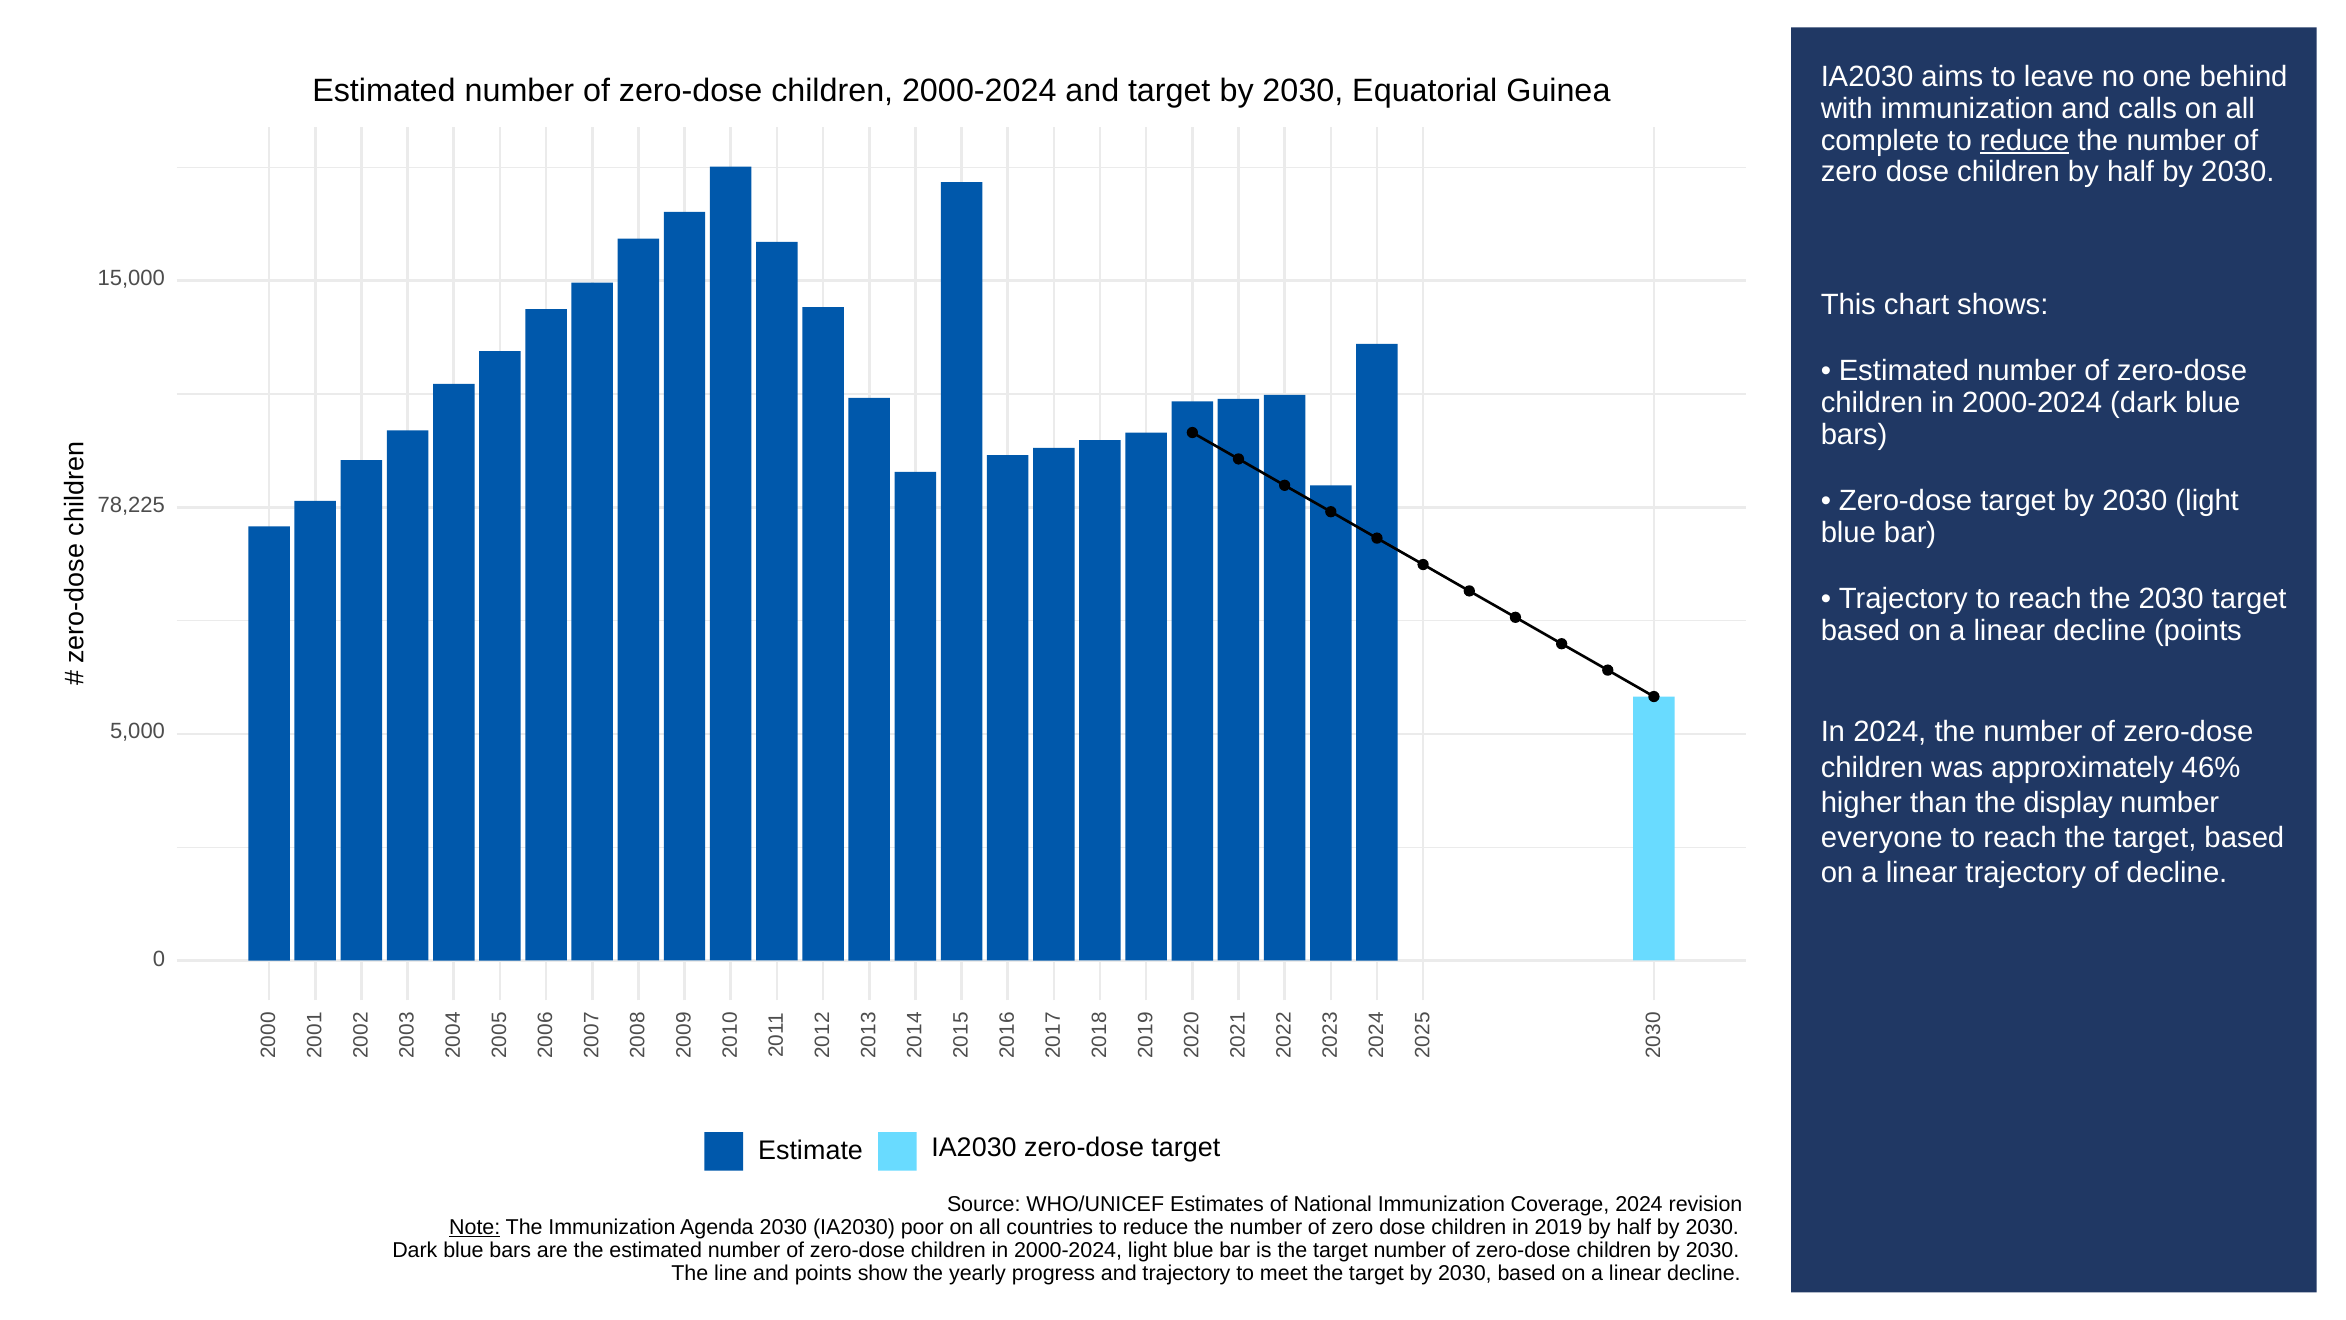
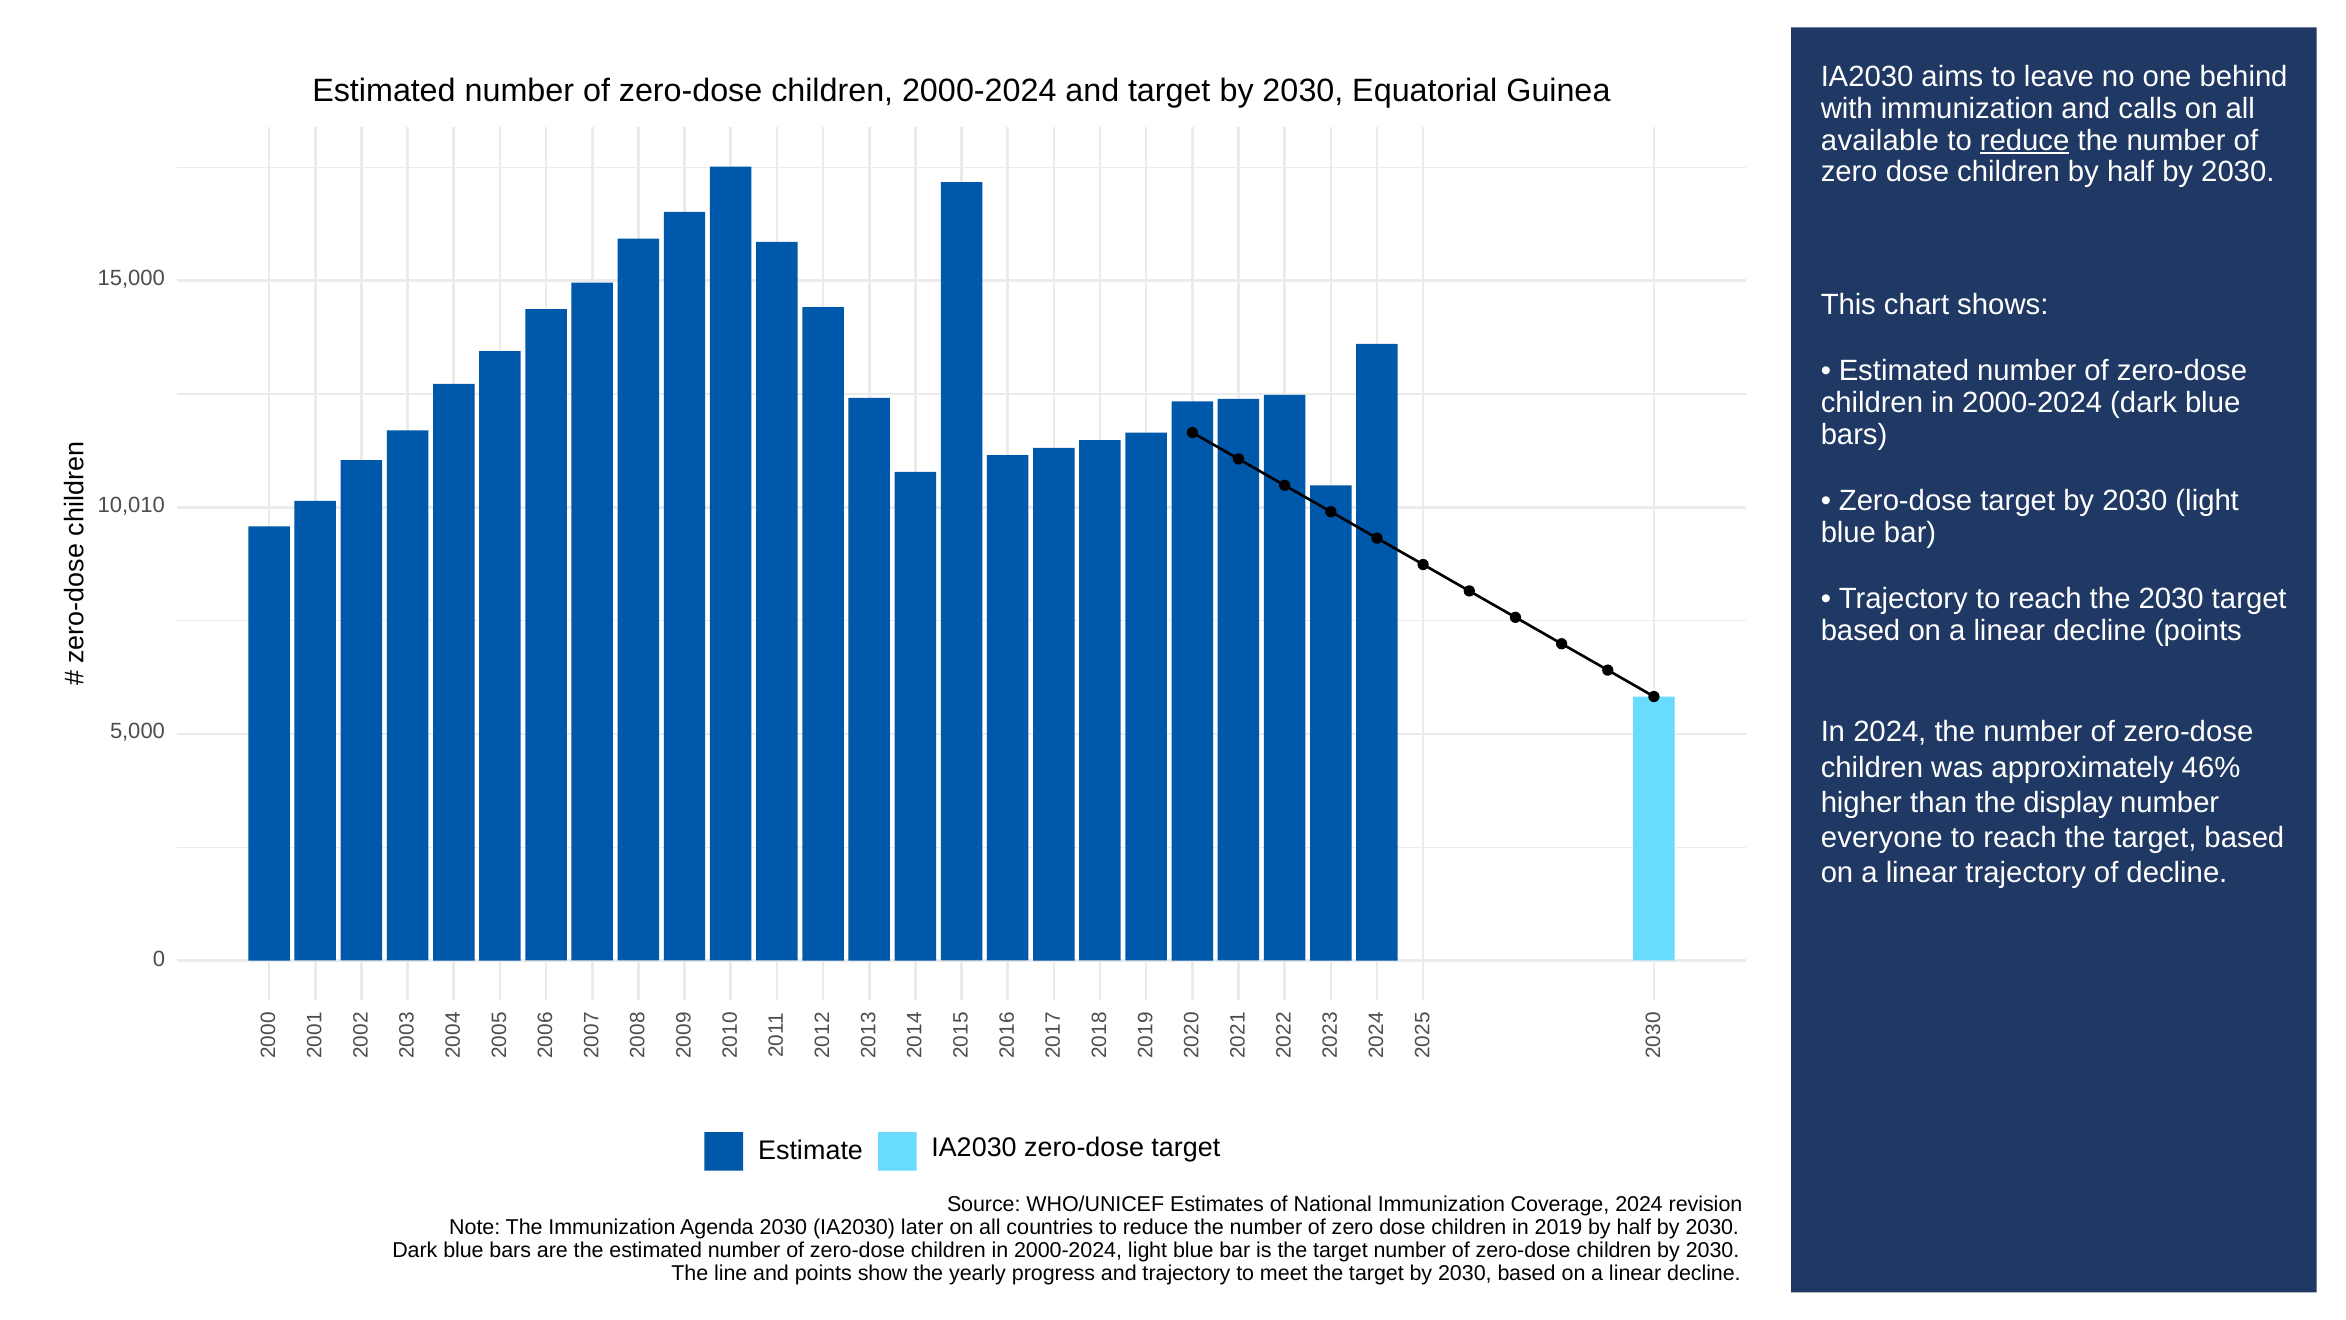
complete: complete -> available (1880, 140)
78,225: 78,225 -> 10,010 (131, 505)
Note underline: present -> none (475, 1227)
poor: poor -> later (922, 1227)
